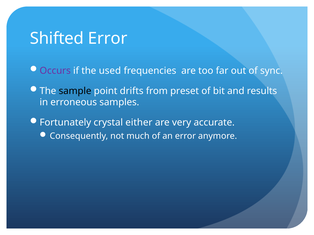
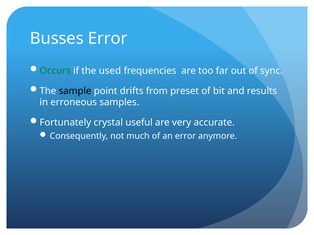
Shifted: Shifted -> Busses (57, 39)
Occurs colour: purple -> green (55, 71)
either: either -> useful (139, 123)
